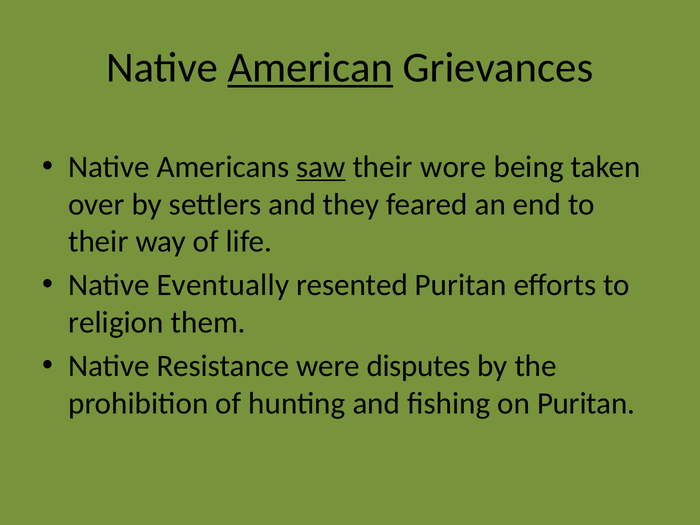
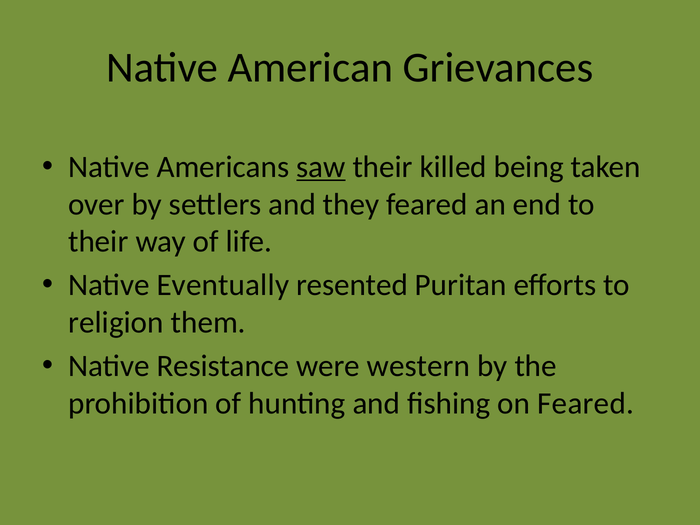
American underline: present -> none (310, 68)
wore: wore -> killed (453, 167)
disputes: disputes -> western (418, 366)
on Puritan: Puritan -> Feared (586, 403)
